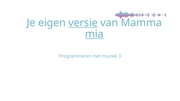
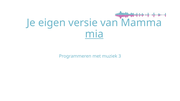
versie underline: present -> none (83, 23)
